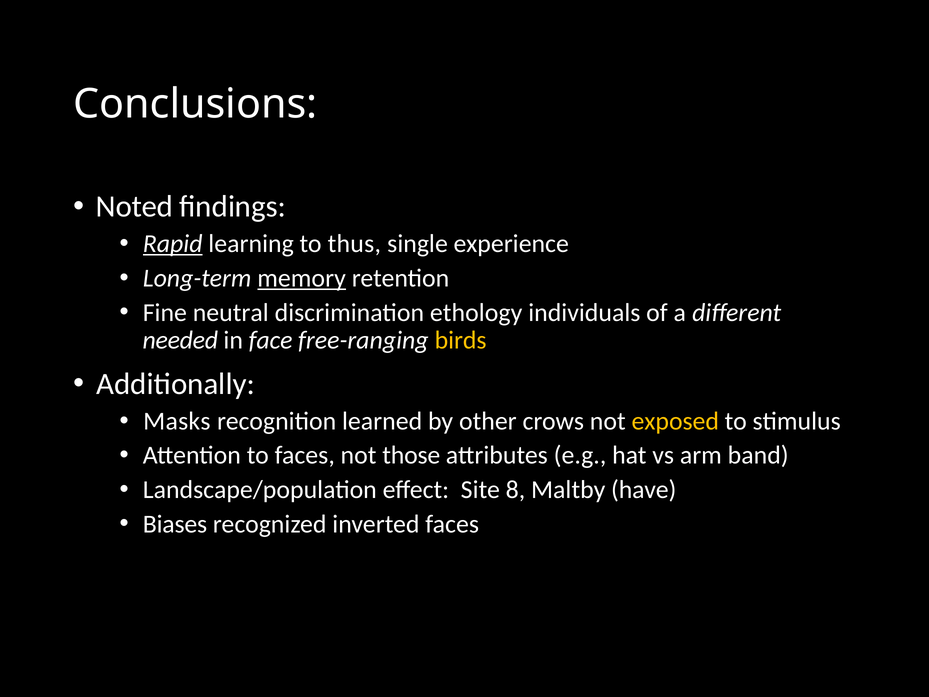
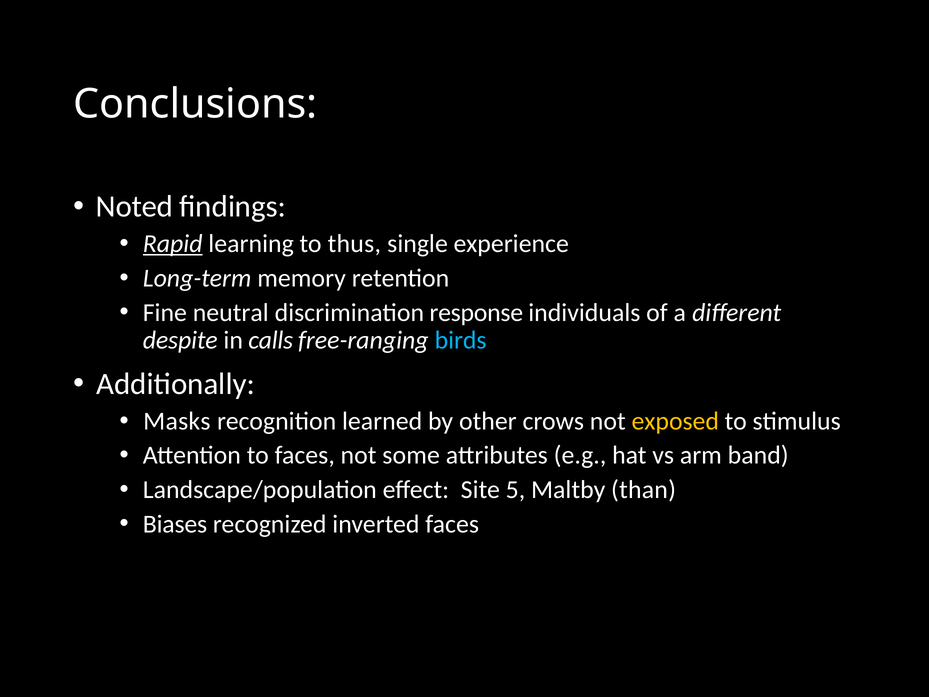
memory underline: present -> none (302, 278)
ethology: ethology -> response (476, 312)
needed: needed -> despite (180, 340)
face: face -> calls (271, 340)
birds colour: yellow -> light blue (461, 340)
those: those -> some (411, 455)
8: 8 -> 5 (515, 490)
have: have -> than (644, 490)
